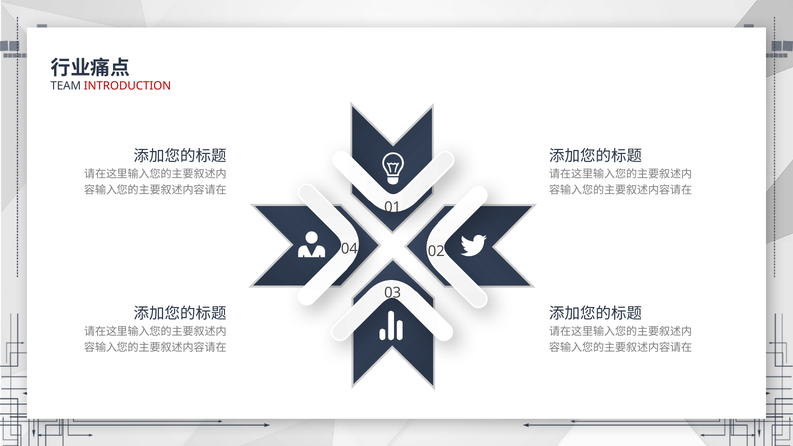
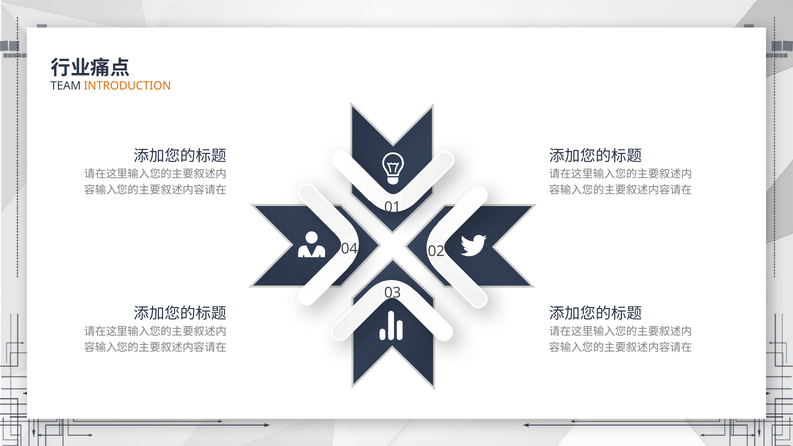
INTRODUCTION colour: red -> orange (127, 86)
